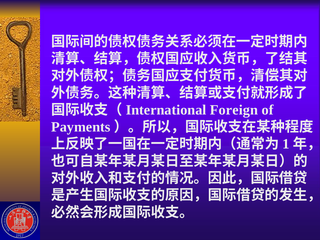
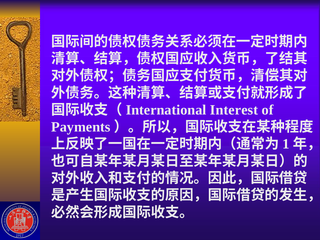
Foreign: Foreign -> Interest (234, 110)
